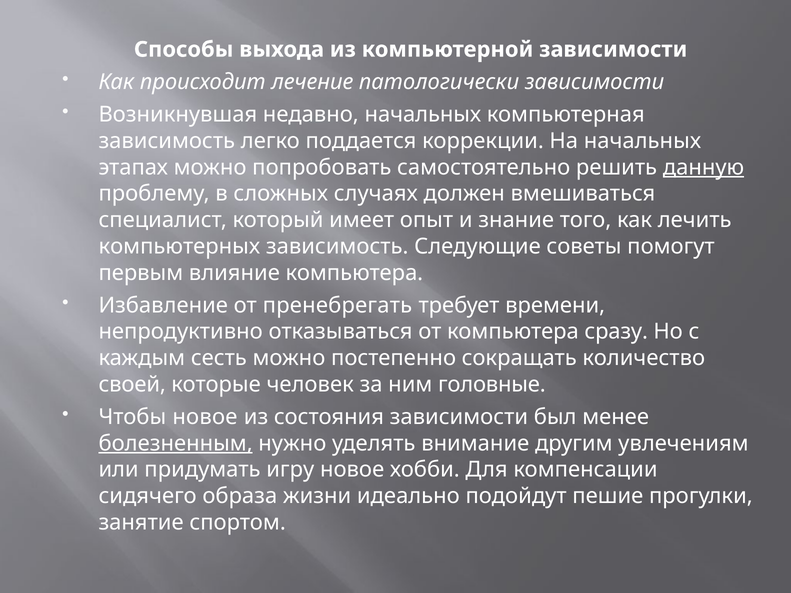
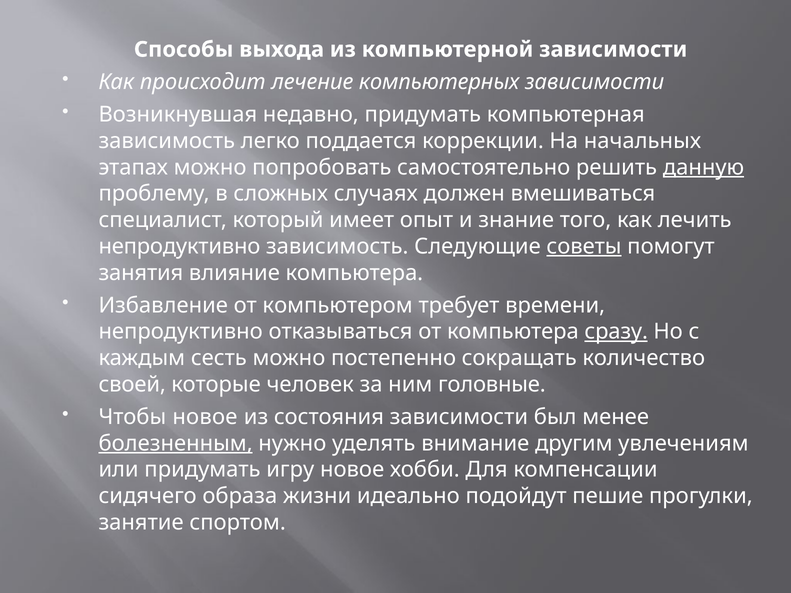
патологически: патологически -> компьютерных (439, 82)
недавно начальных: начальных -> придумать (423, 115)
компьютерных: компьютерных -> непродуктивно (179, 246)
советы underline: none -> present (584, 246)
первым: первым -> занятия (141, 273)
пренебрегать: пренебрегать -> компьютером (338, 305)
сразу underline: none -> present (616, 332)
